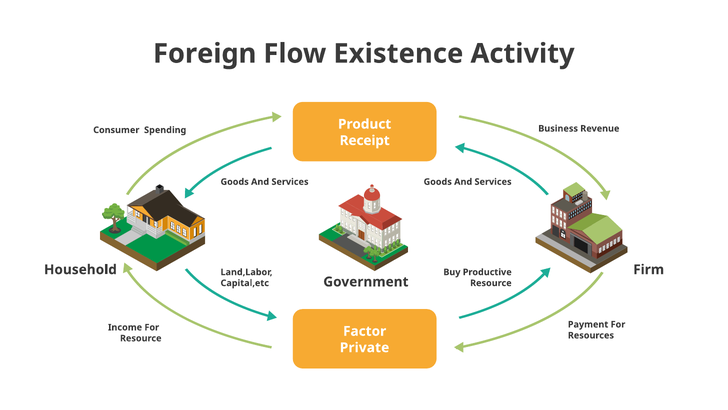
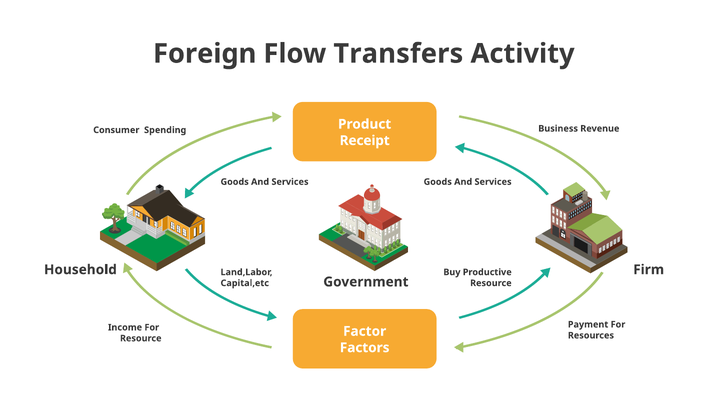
Existence: Existence -> Transfers (398, 54)
Private: Private -> Factors (365, 347)
